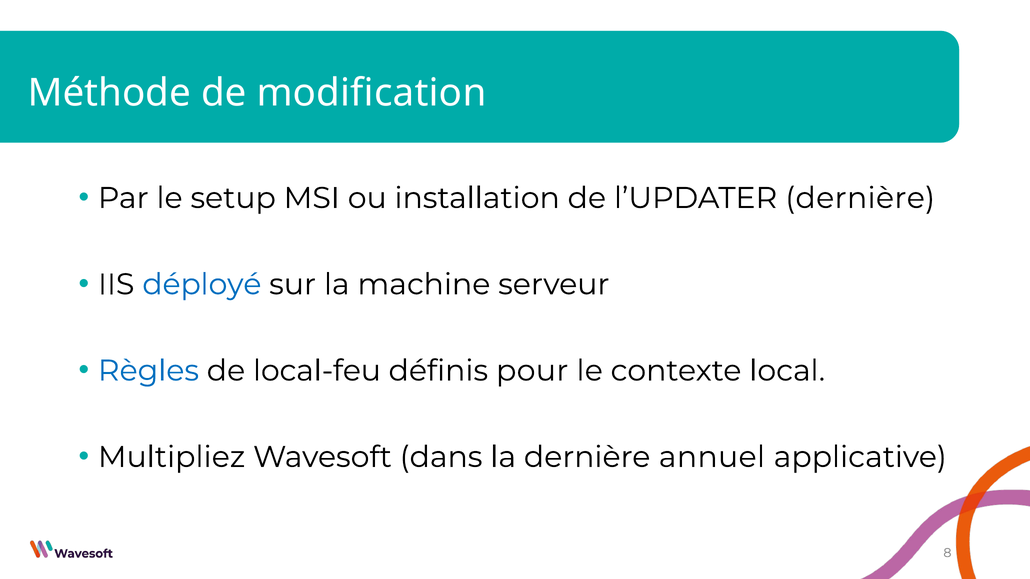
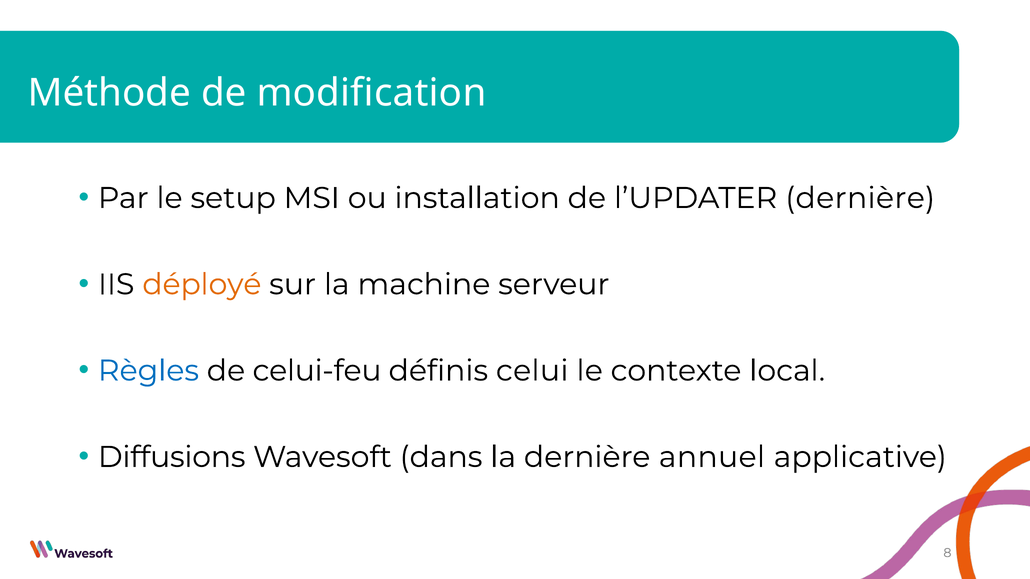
déployé colour: blue -> orange (202, 285)
local-feu: local-feu -> celui-feu (317, 371)
pour: pour -> celui (532, 371)
Multipliez: Multipliez -> Diffusions (172, 457)
